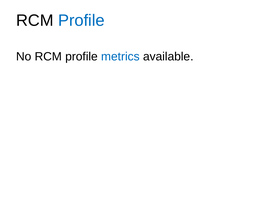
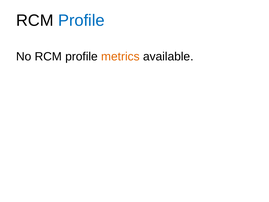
metrics colour: blue -> orange (120, 56)
